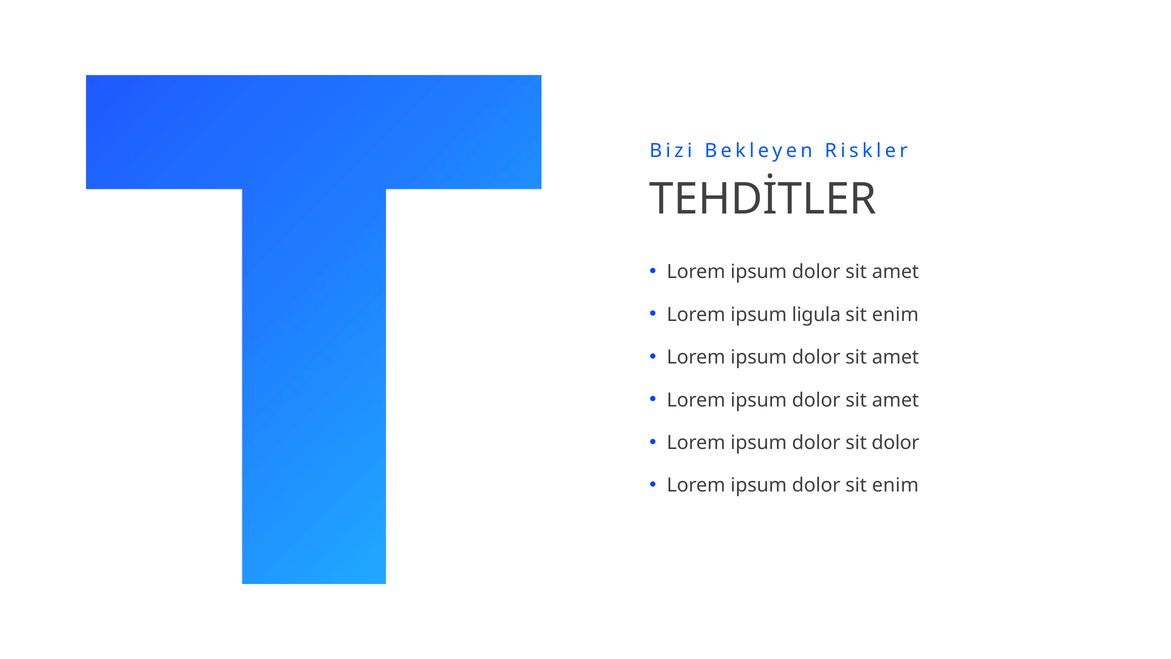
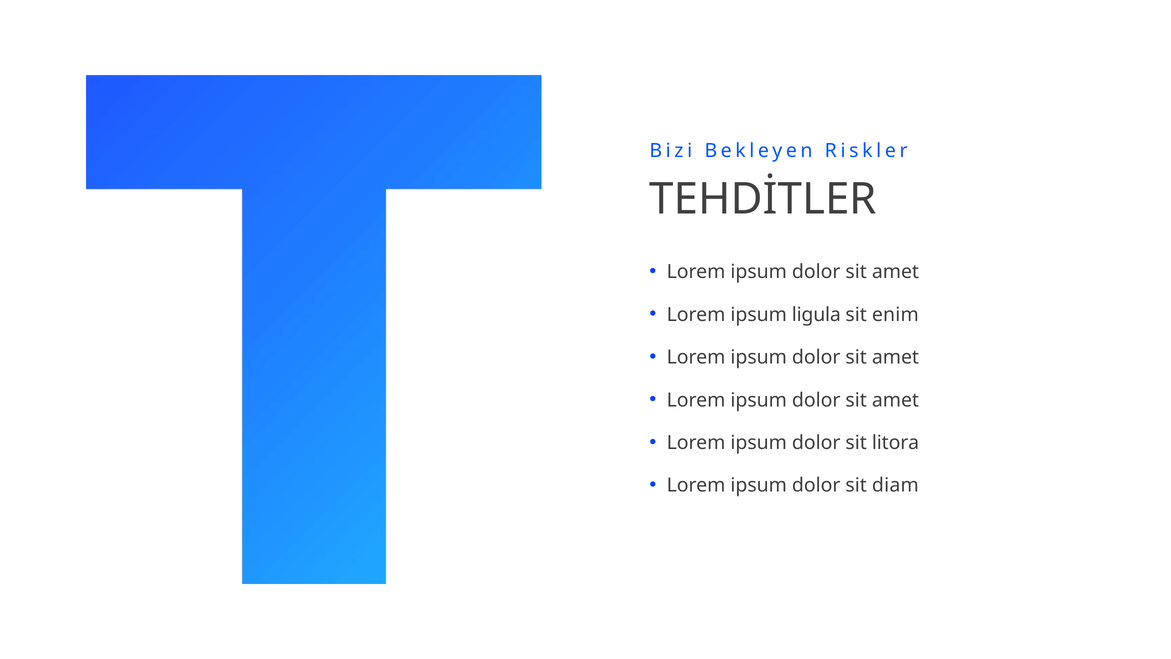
sit dolor: dolor -> litora (896, 443)
dolor sit enim: enim -> diam (895, 485)
